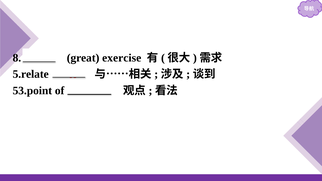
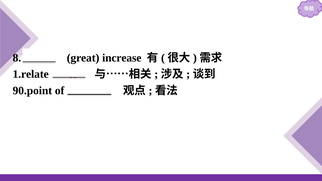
exercise: exercise -> increase (122, 58)
5.relate: 5.relate -> 1.relate (31, 74)
53.point: 53.point -> 90.point (32, 91)
